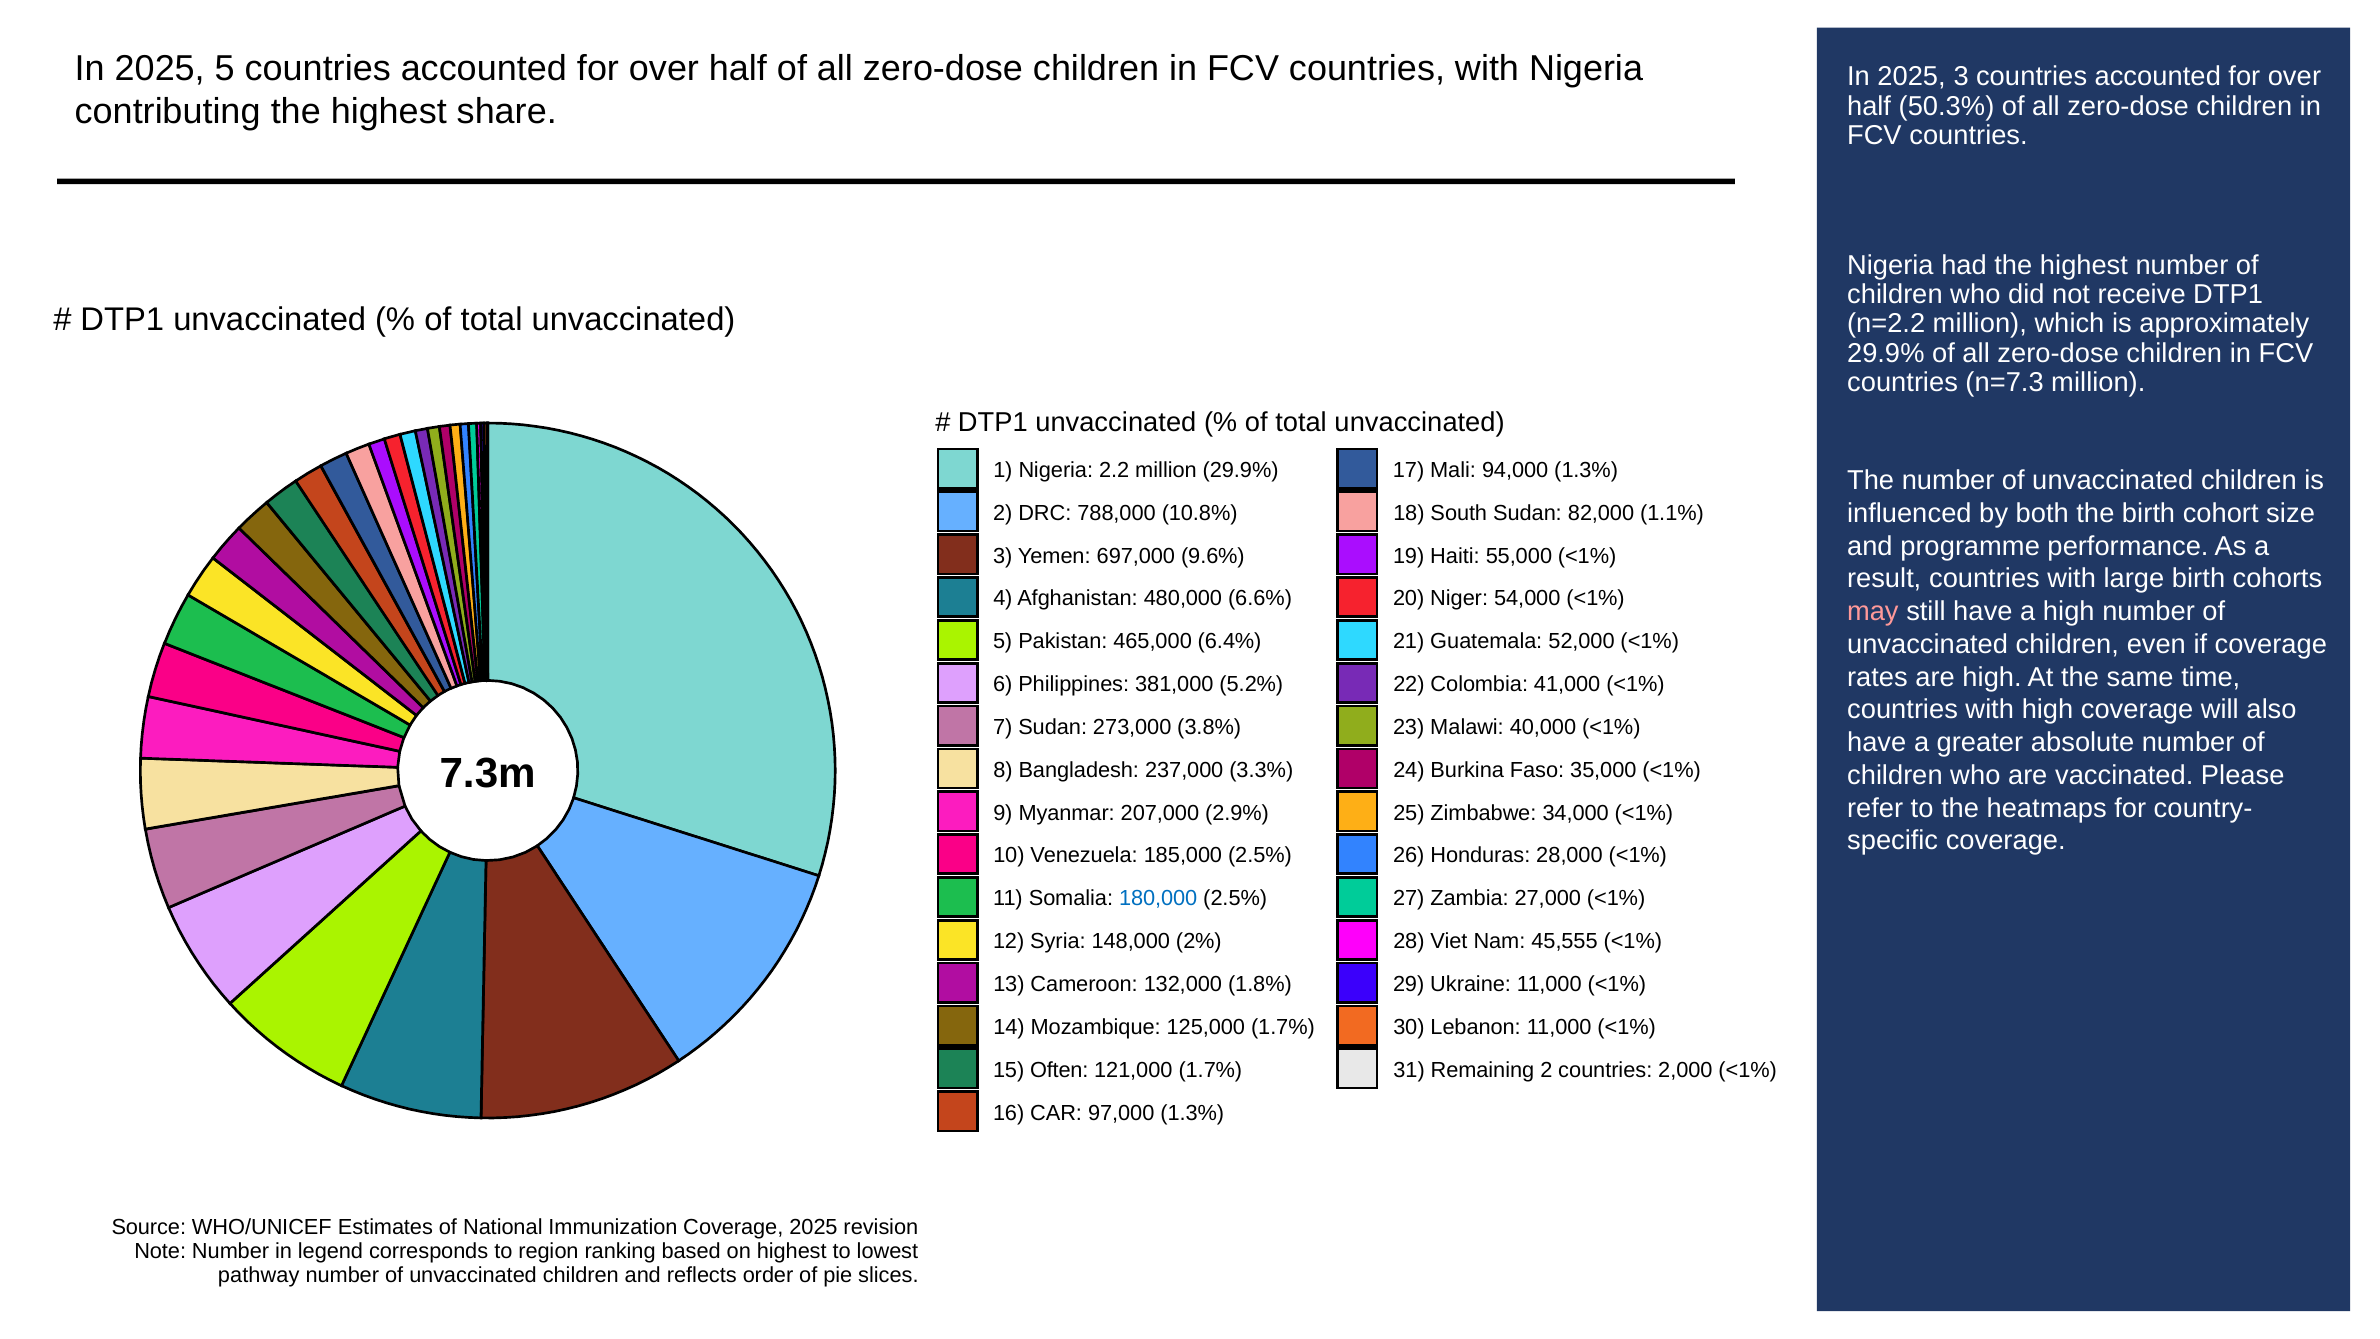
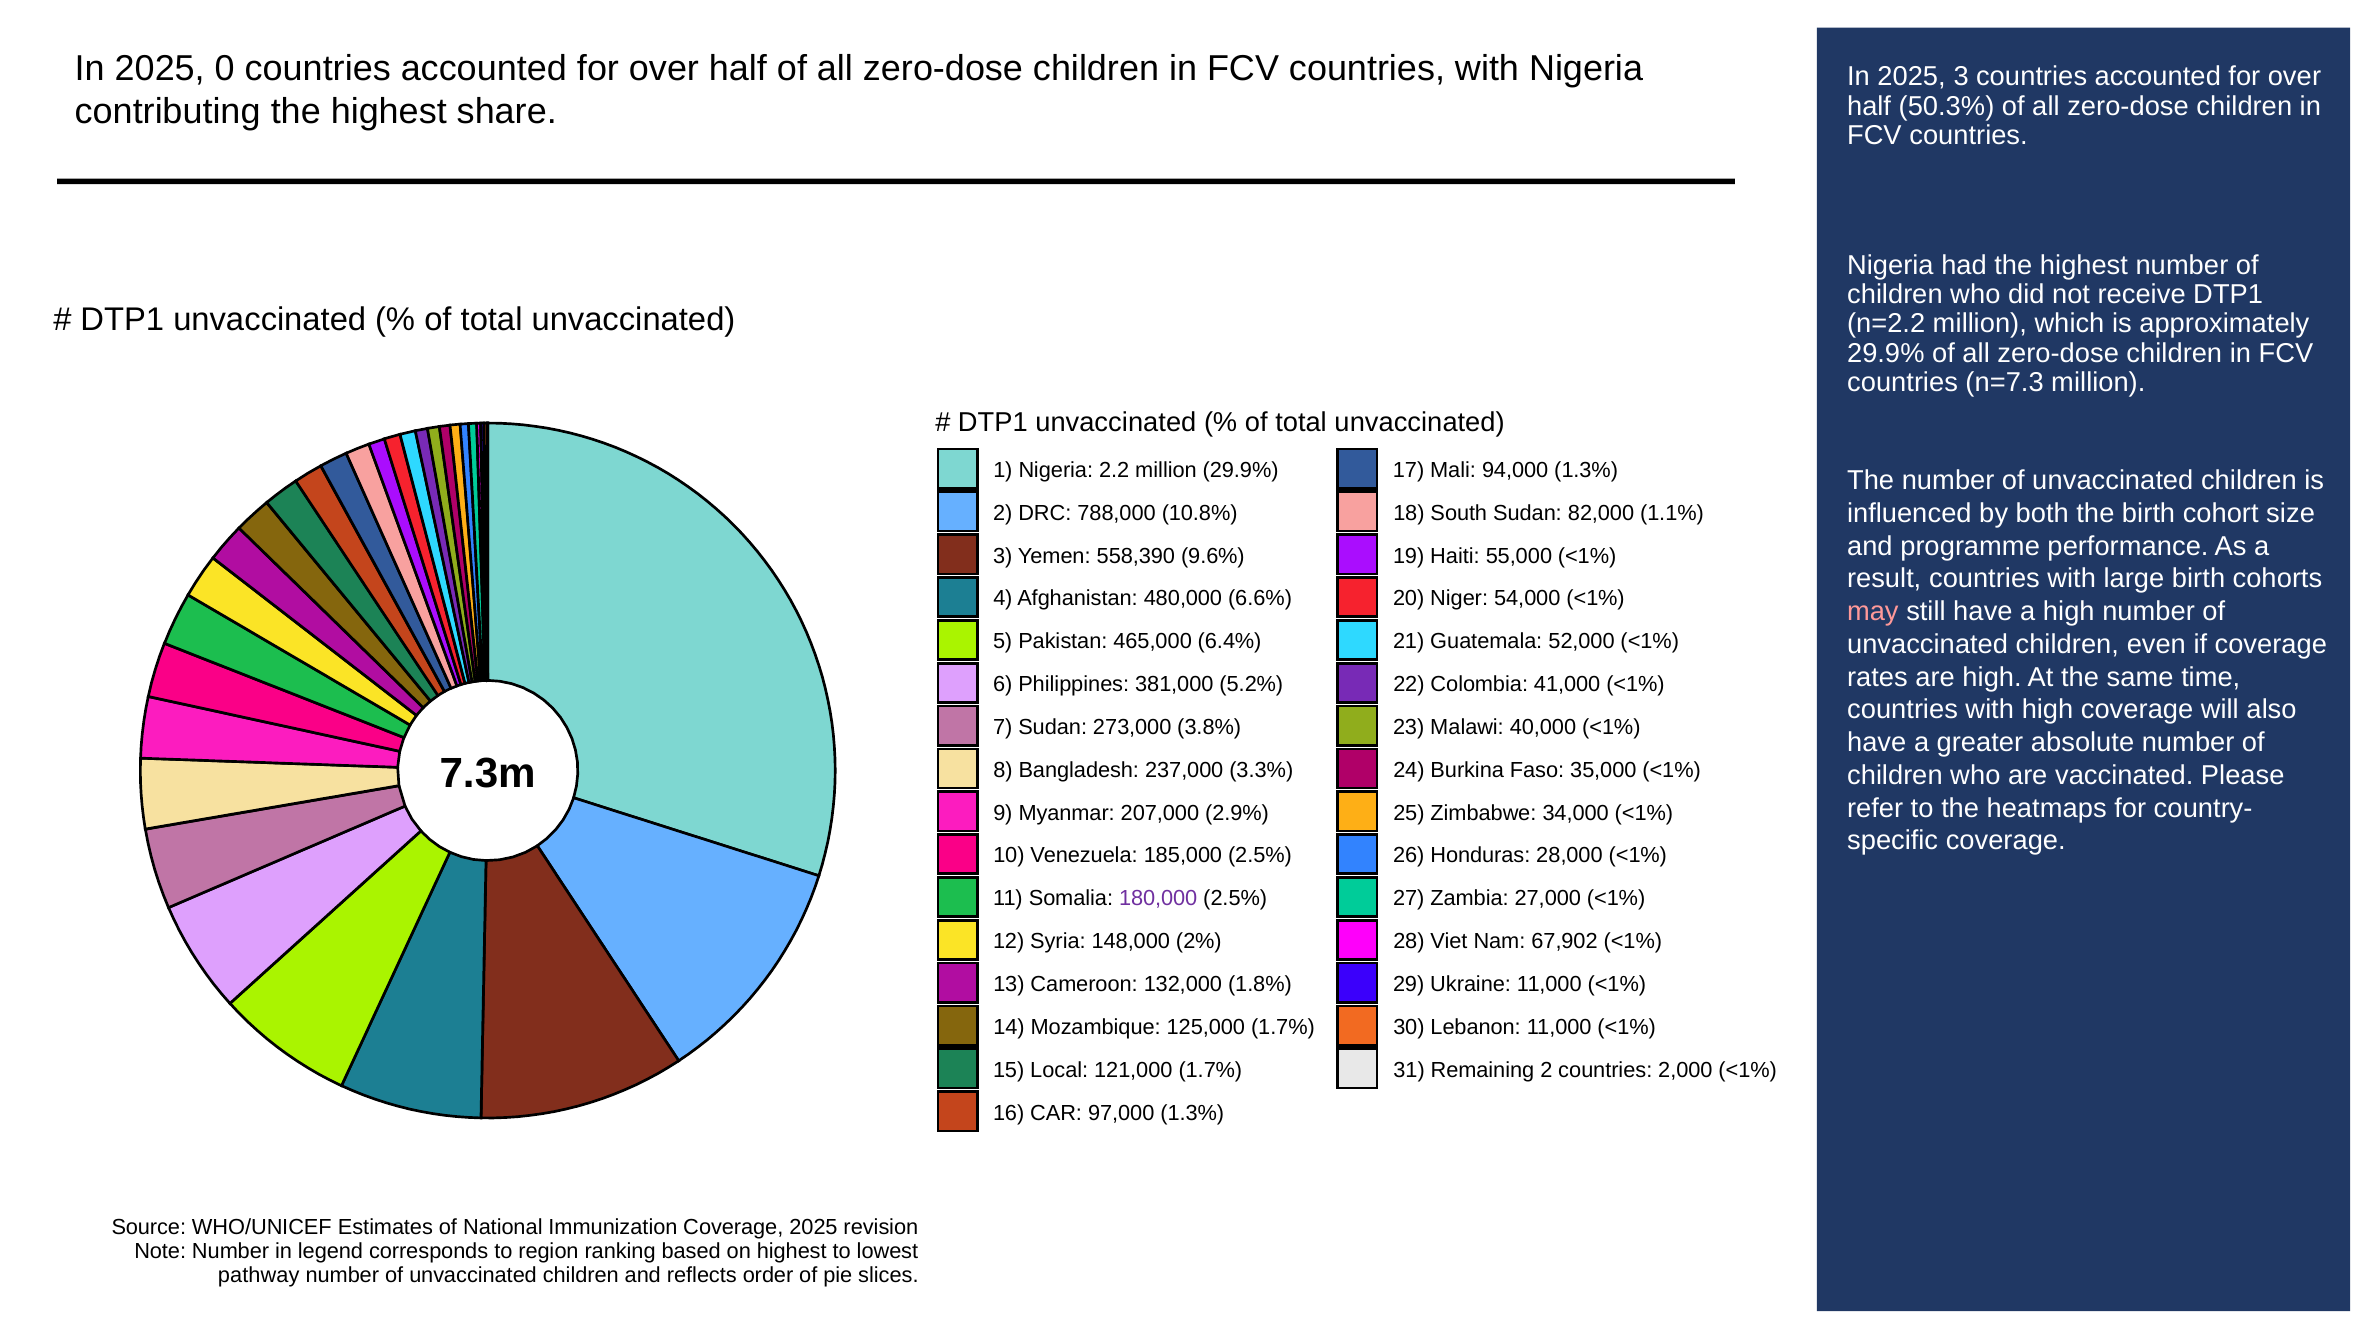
2025 5: 5 -> 0 (225, 69)
697,000: 697,000 -> 558,390 (1136, 556)
180,000 colour: blue -> purple (1158, 898)
45,555: 45,555 -> 67,902 (1565, 941)
Often: Often -> Local (1059, 1070)
